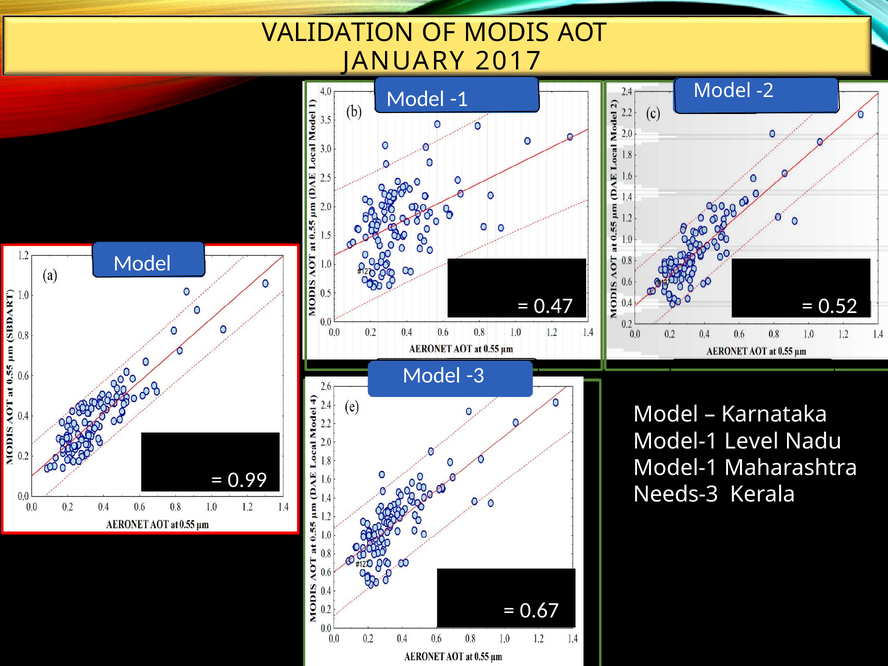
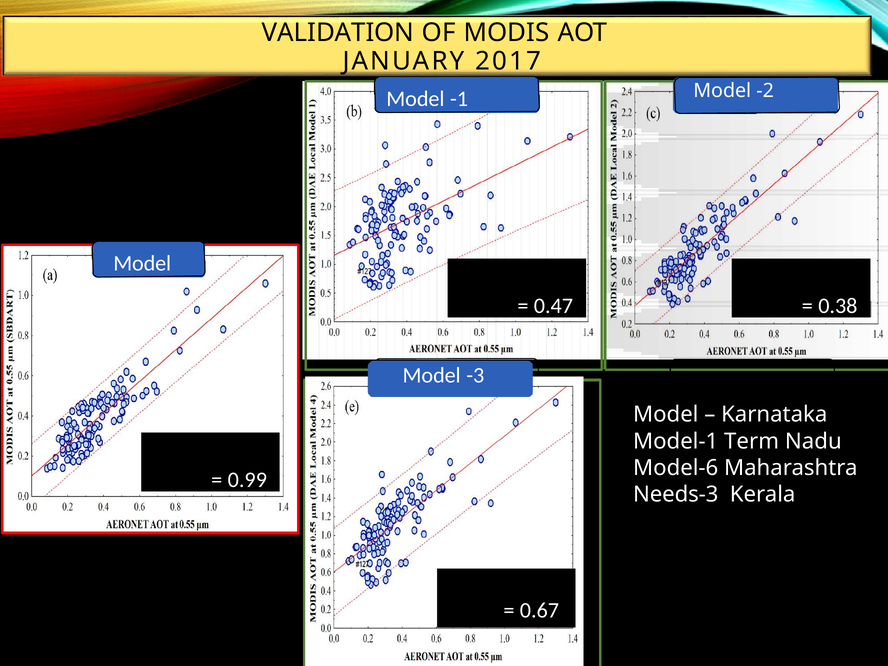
0.52: 0.52 -> 0.38 (838, 306)
Level: Level -> Term (752, 441)
Model-1: Model-1 -> Model-6 (676, 468)
